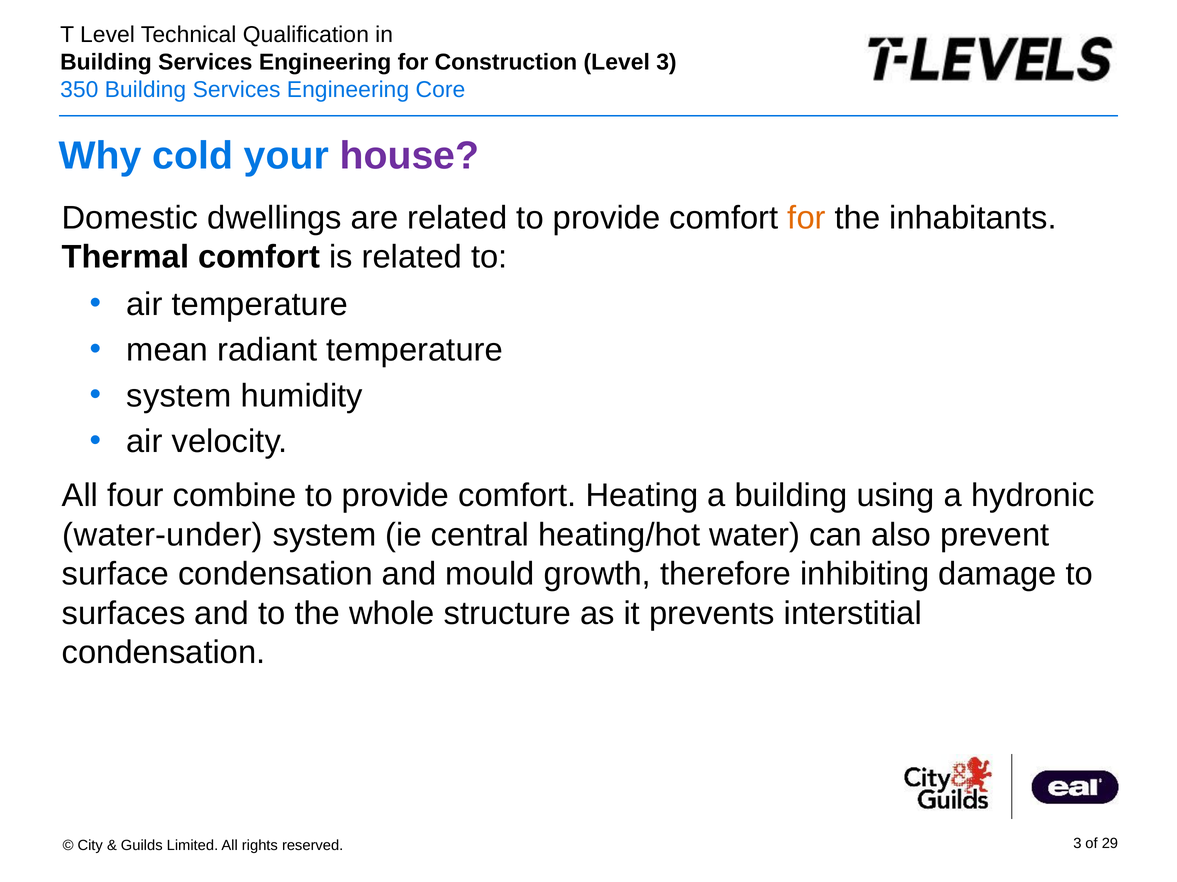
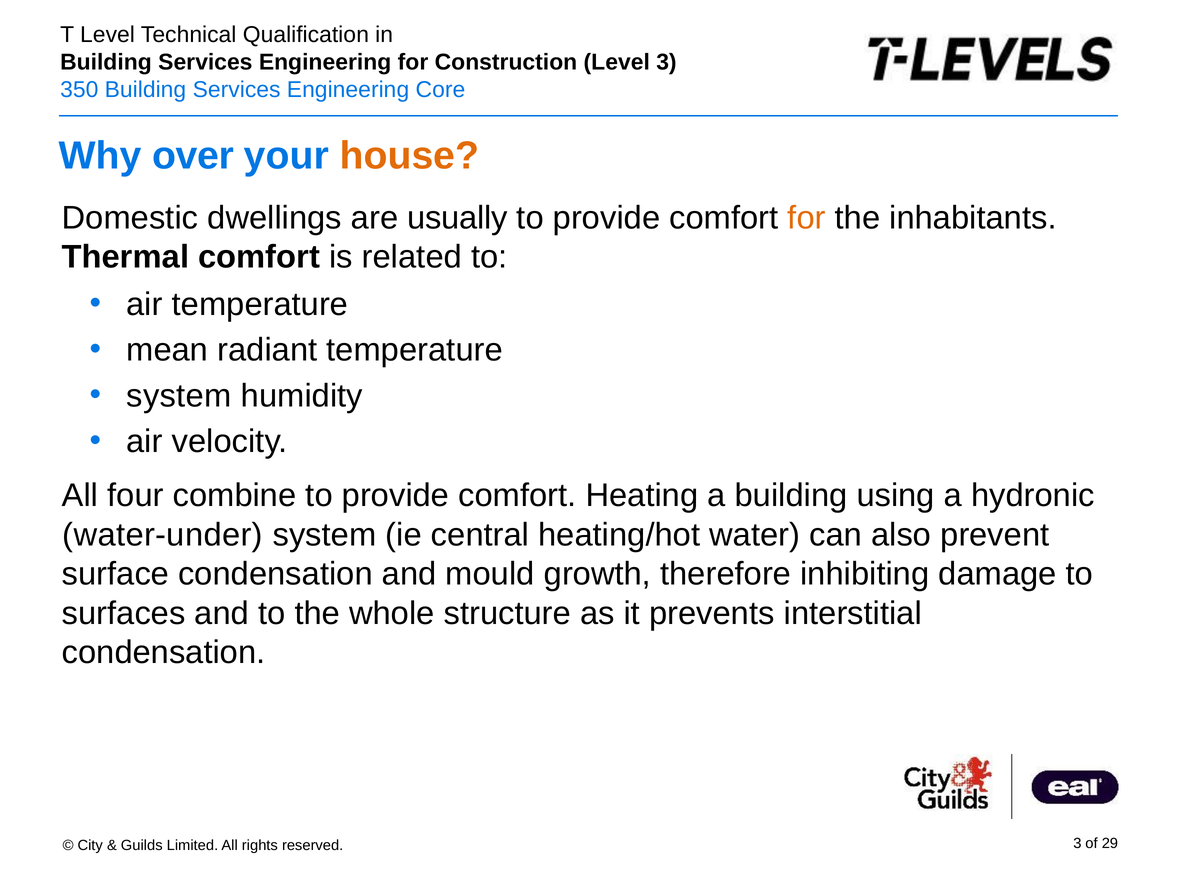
cold: cold -> over (193, 156)
house colour: purple -> orange (410, 156)
are related: related -> usually (457, 218)
